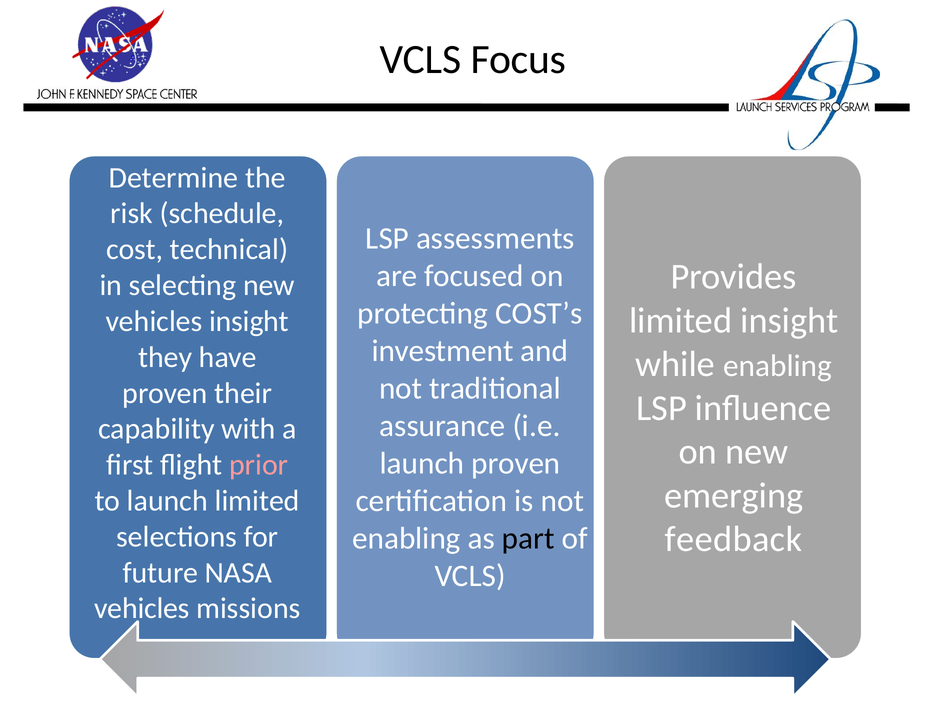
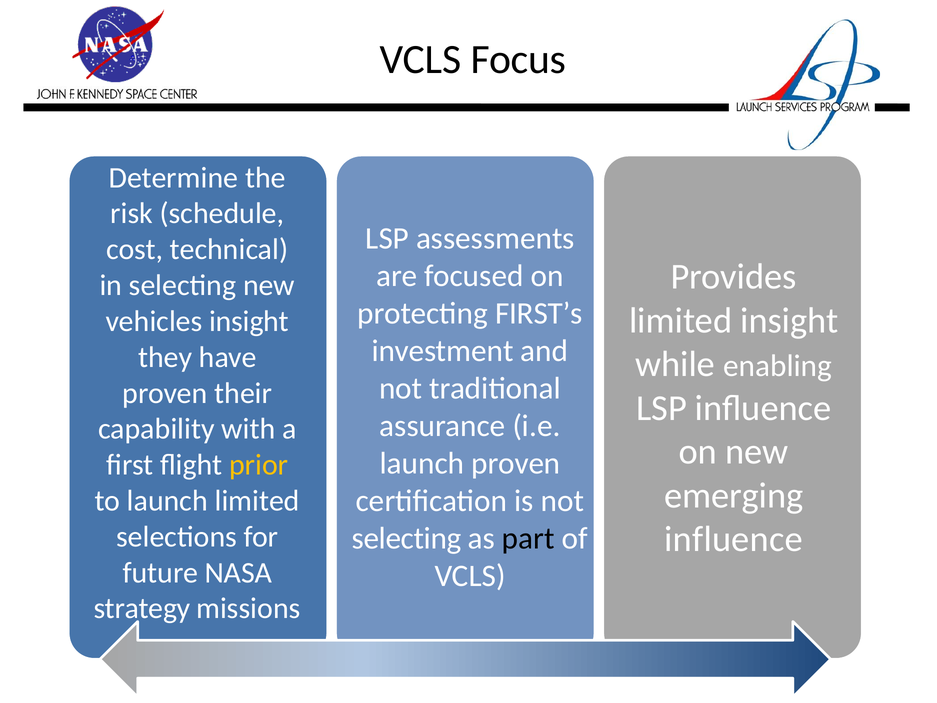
COST’s: COST’s -> FIRST’s (539, 314)
prior colour: pink -> yellow (259, 465)
feedback: feedback -> influence (734, 539)
enabling: enabling -> selecting (407, 538)
vehicles: vehicles -> strategy (142, 608)
